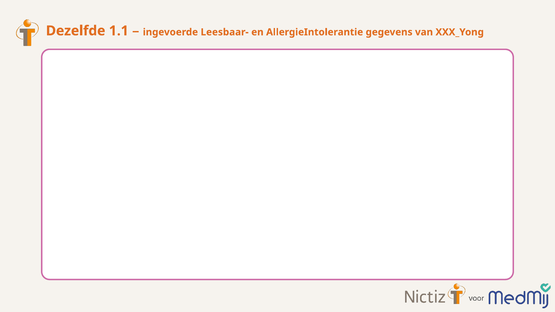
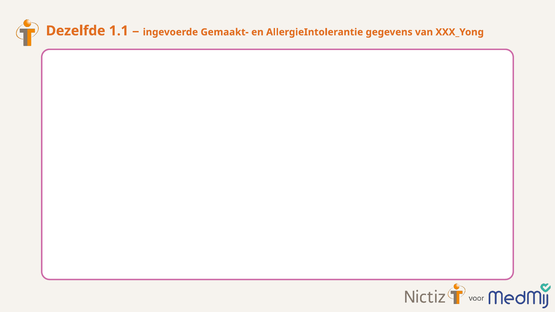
Leesbaar-: Leesbaar- -> Gemaakt- (225, 32)
